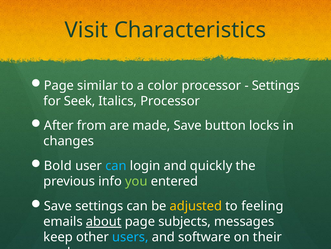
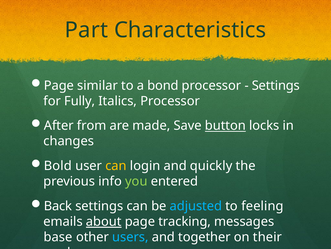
Visit: Visit -> Part (86, 30)
color: color -> bond (163, 85)
Seek: Seek -> Fully (80, 101)
button underline: none -> present (225, 125)
can colour: light blue -> yellow (116, 165)
Save: Save -> Back (58, 206)
adjusted colour: yellow -> light blue (196, 206)
subjects: subjects -> tracking (185, 221)
keep: keep -> base (58, 236)
software: software -> together (204, 236)
